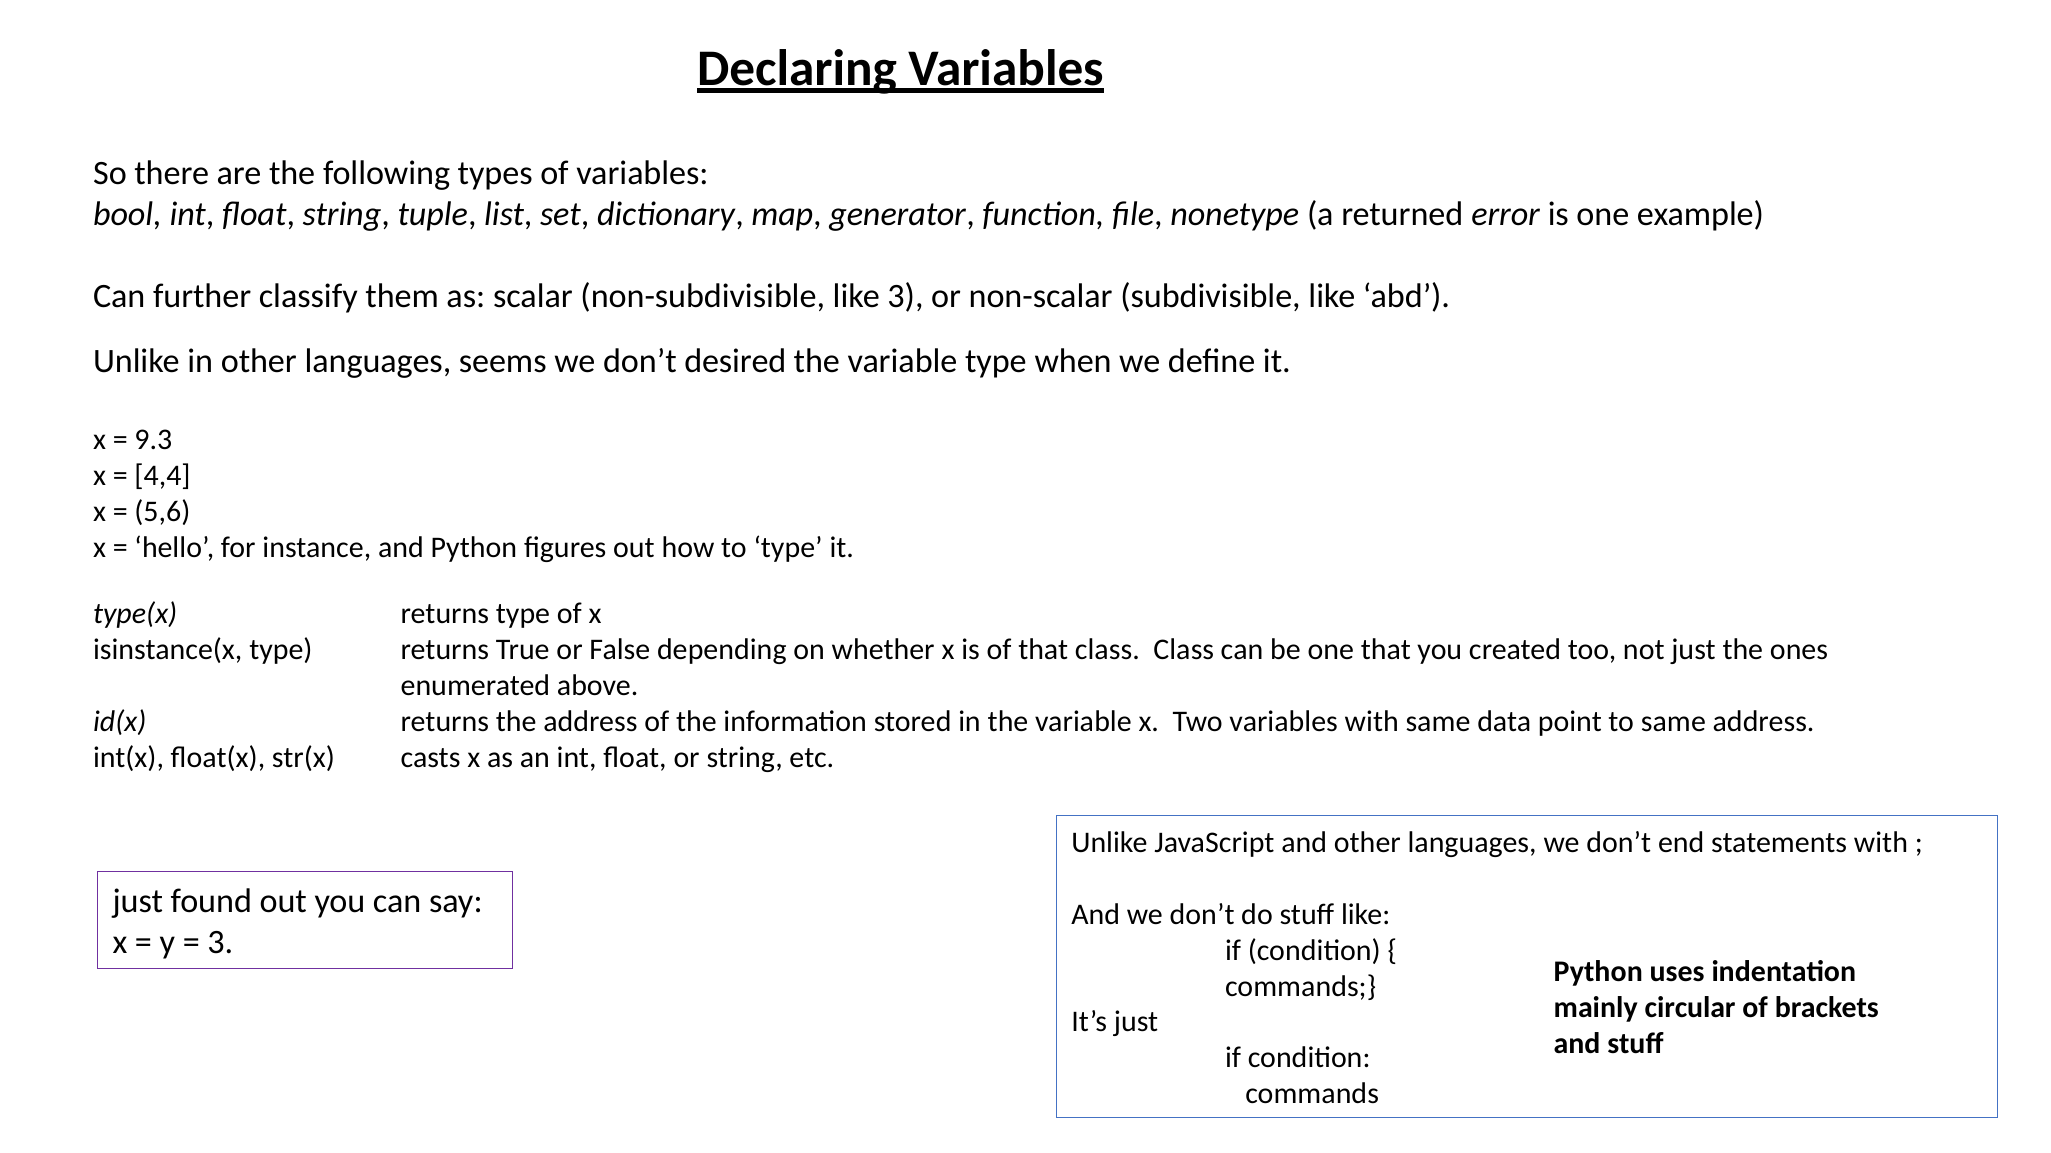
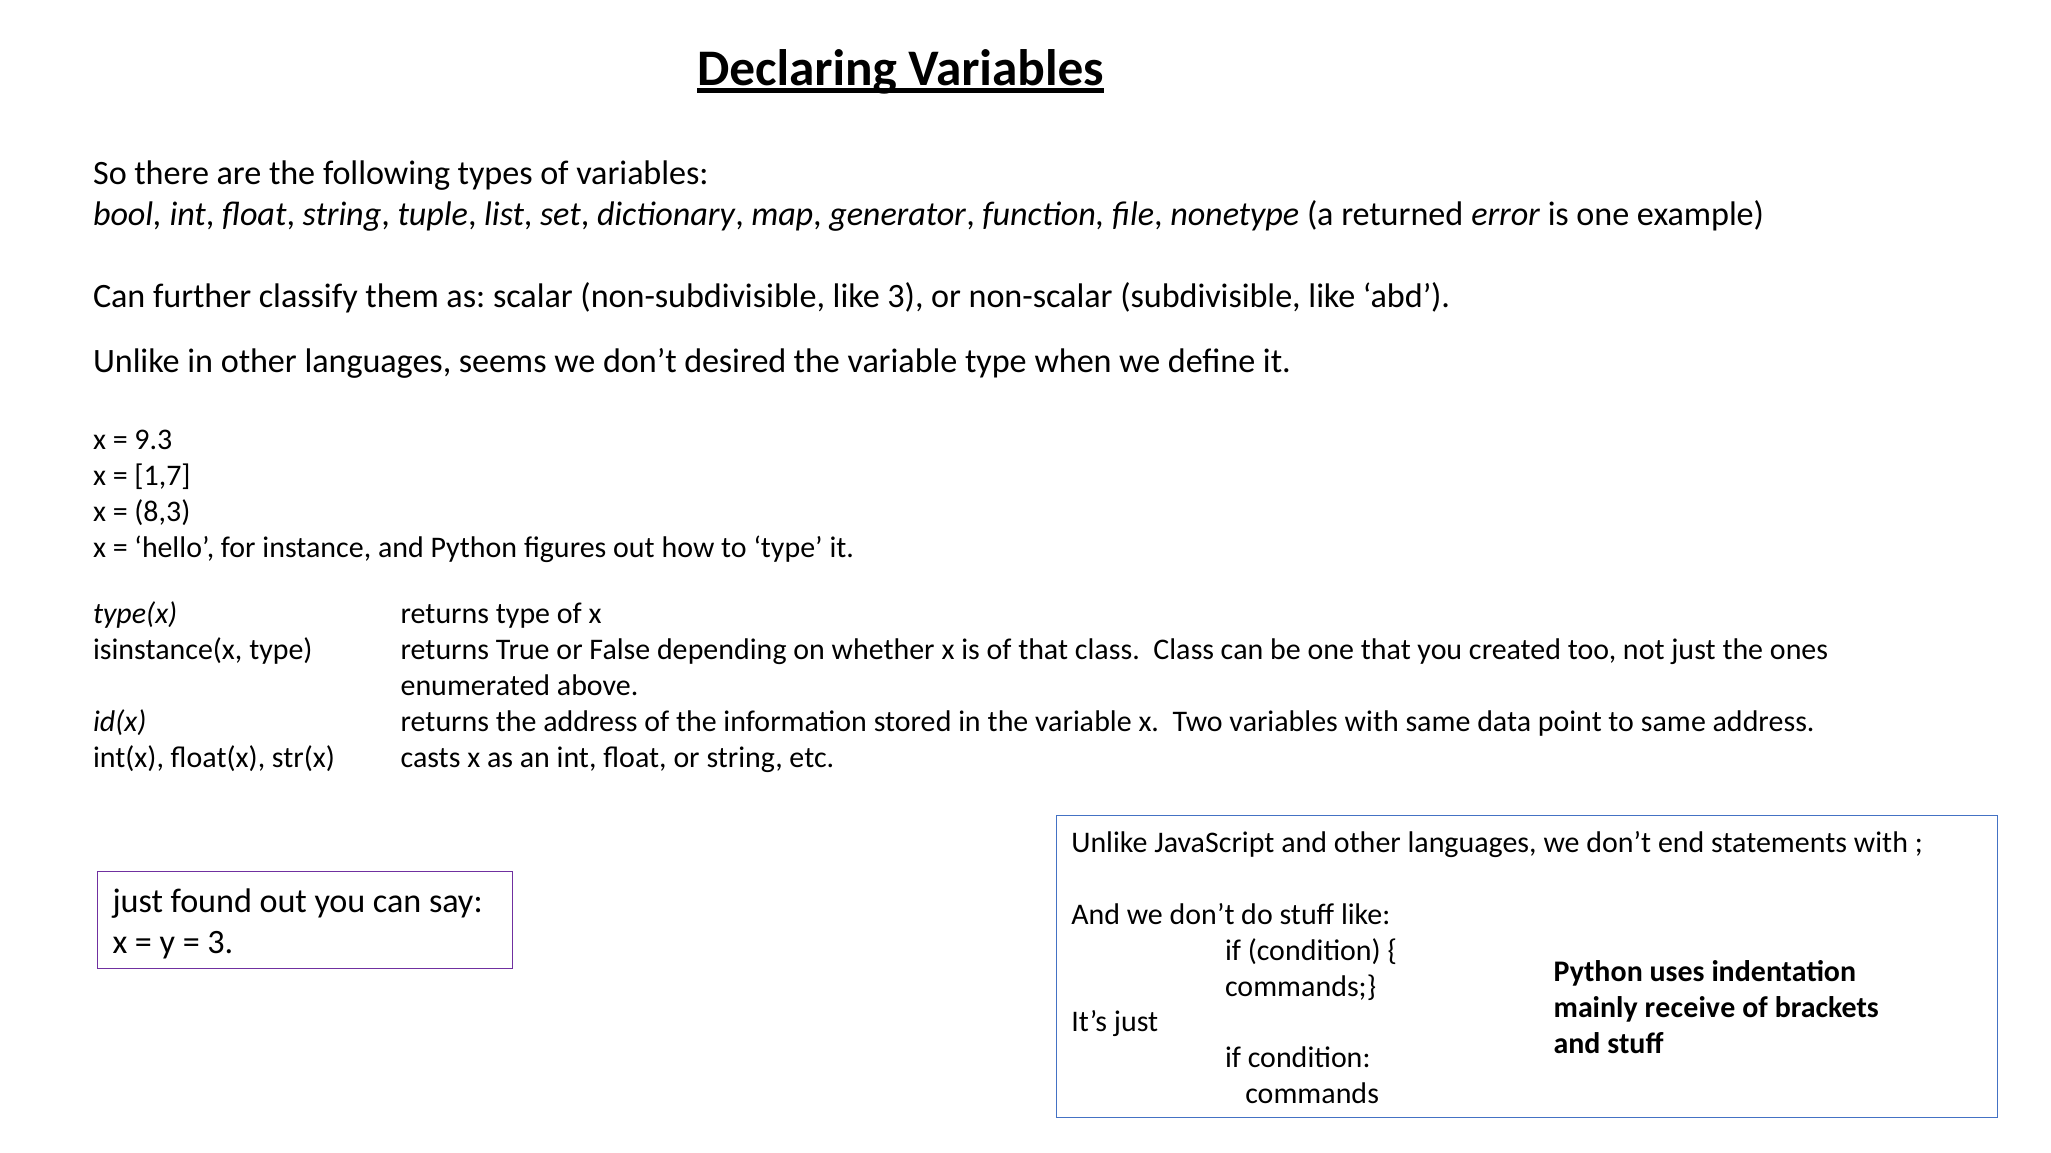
4,4: 4,4 -> 1,7 (162, 476)
5,6: 5,6 -> 8,3 (162, 512)
circular: circular -> receive (1690, 1008)
